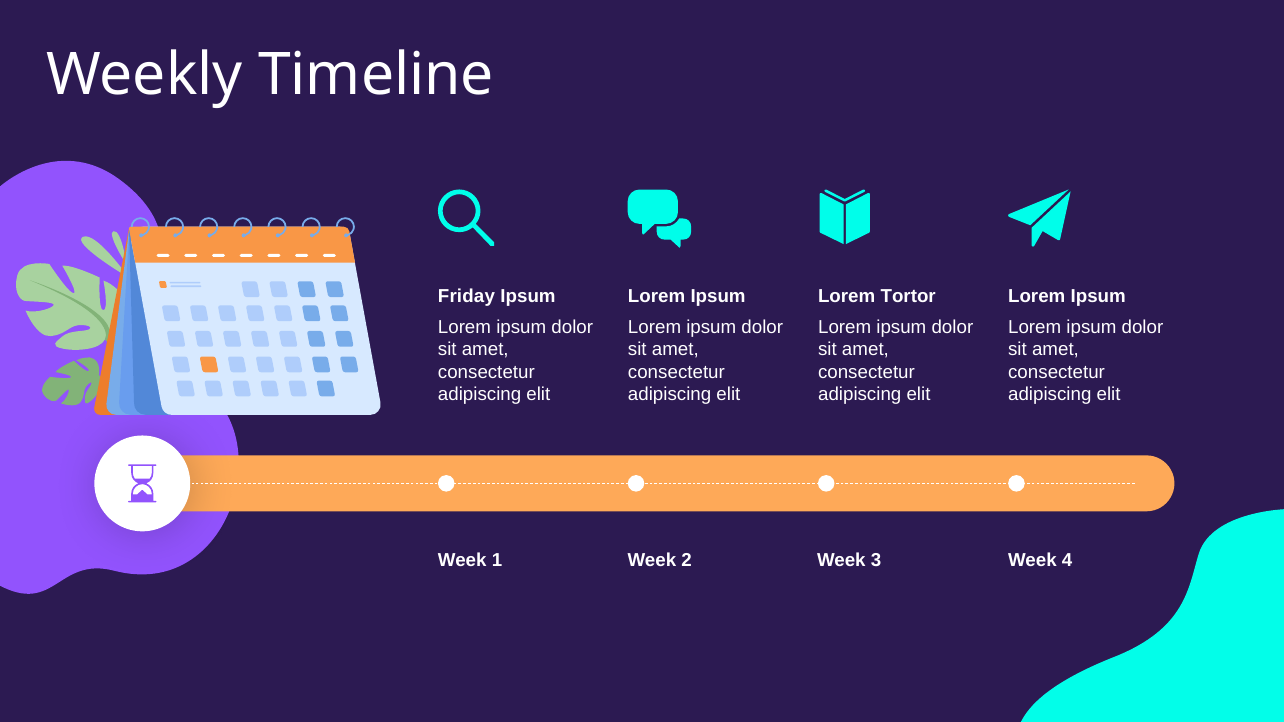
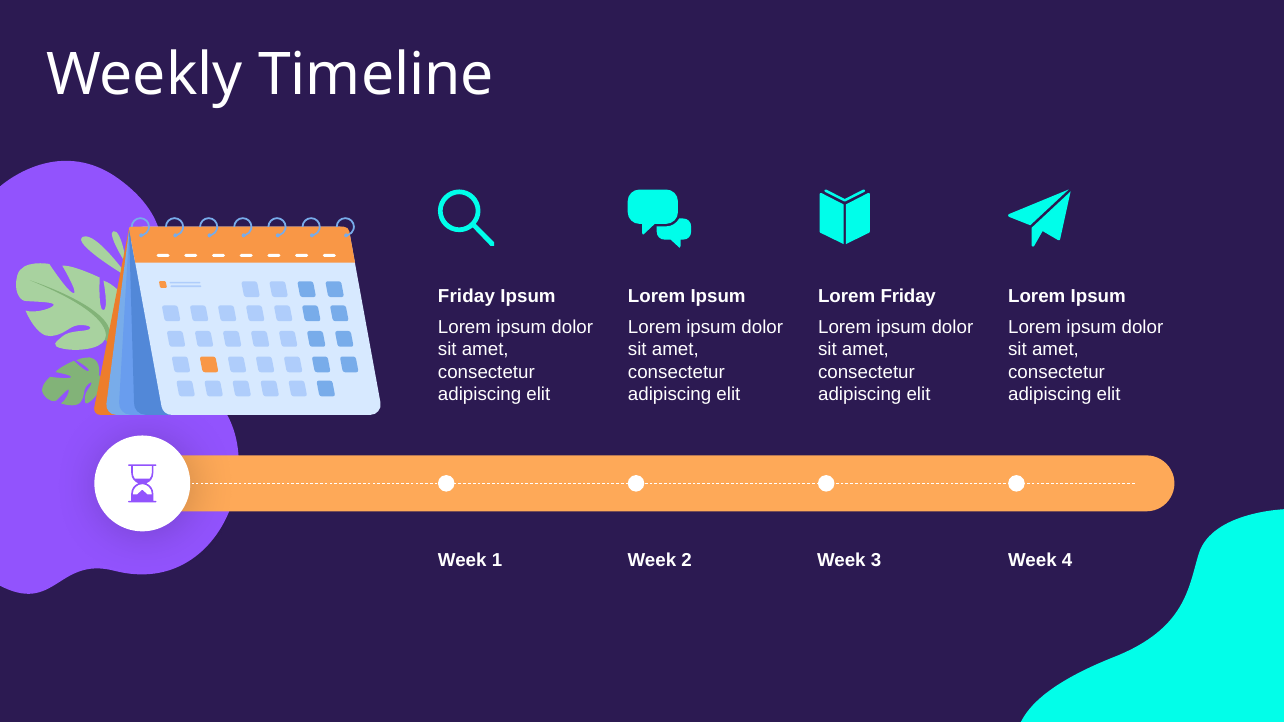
Lorem Tortor: Tortor -> Friday (908, 296)
